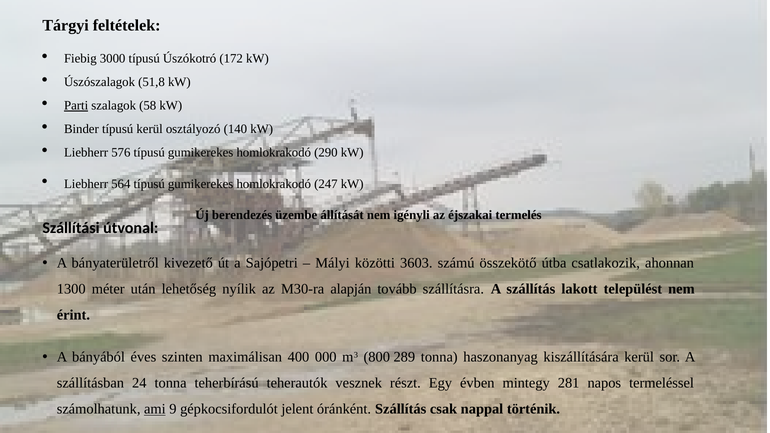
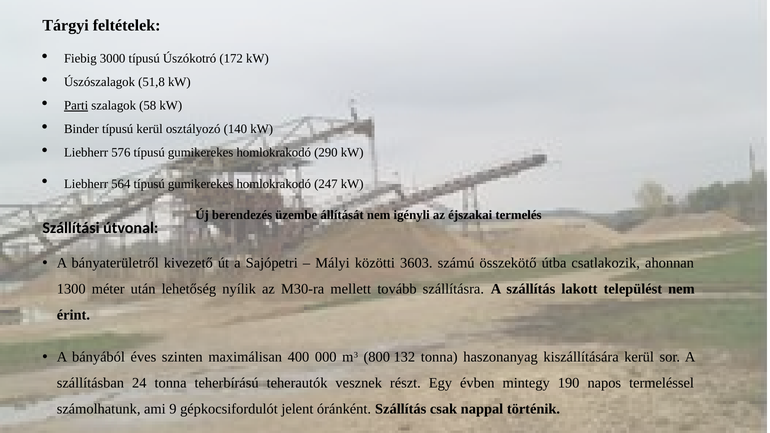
alapján: alapján -> mellett (351, 289)
289: 289 -> 132 (404, 357)
281: 281 -> 190 (569, 383)
ami underline: present -> none (155, 409)
